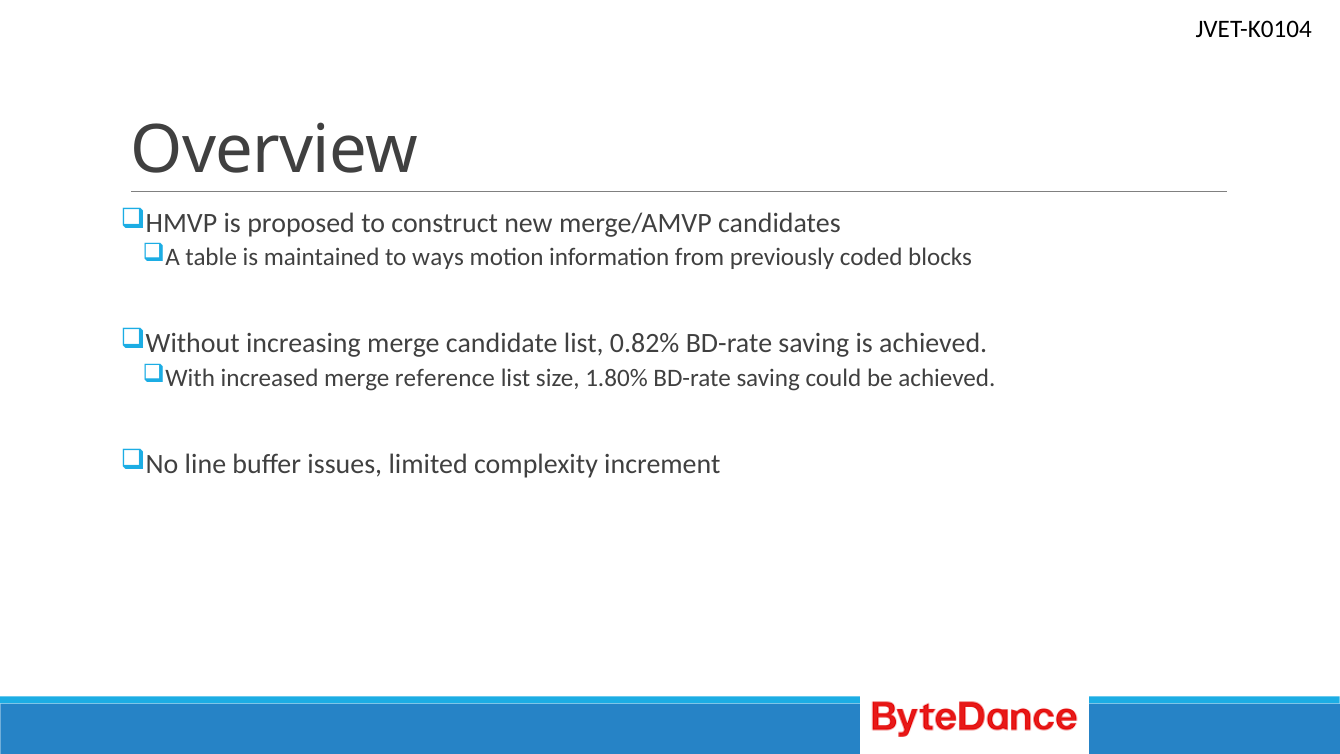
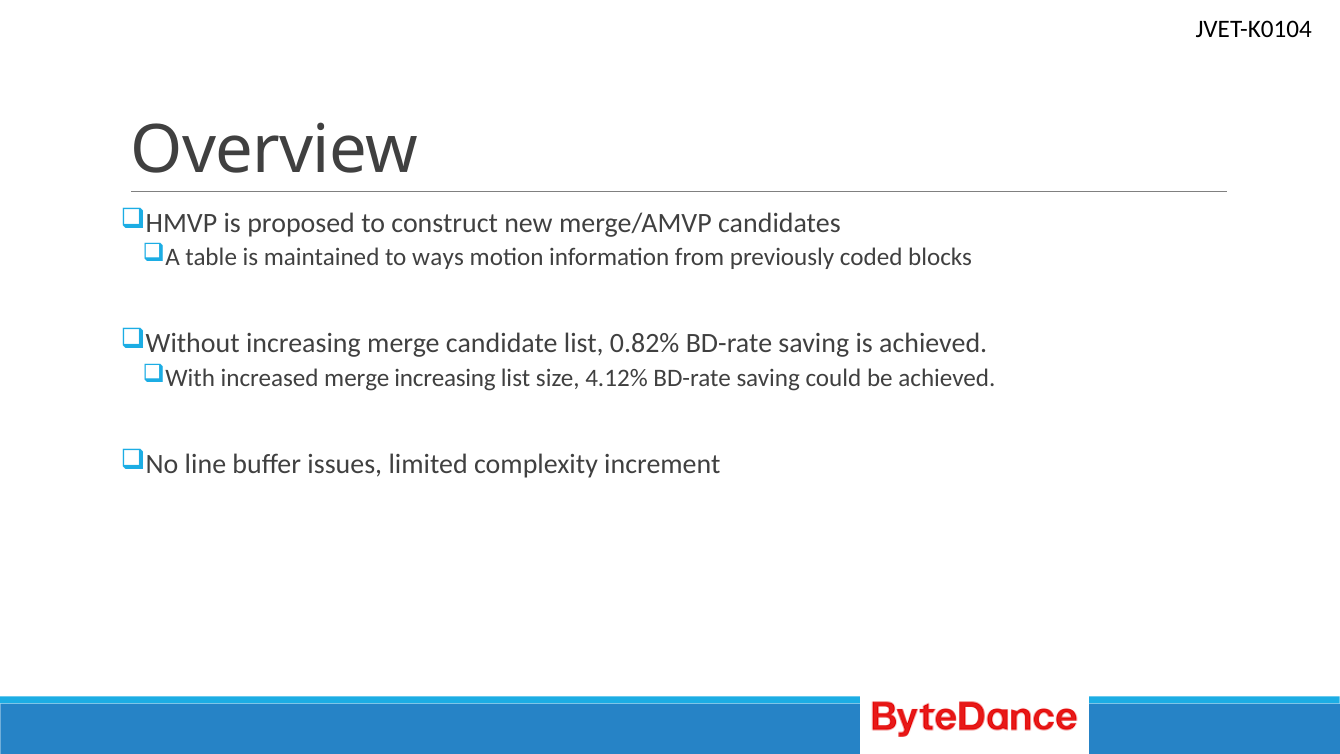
merge reference: reference -> increasing (445, 378)
1.80%: 1.80% -> 4.12% (616, 378)
